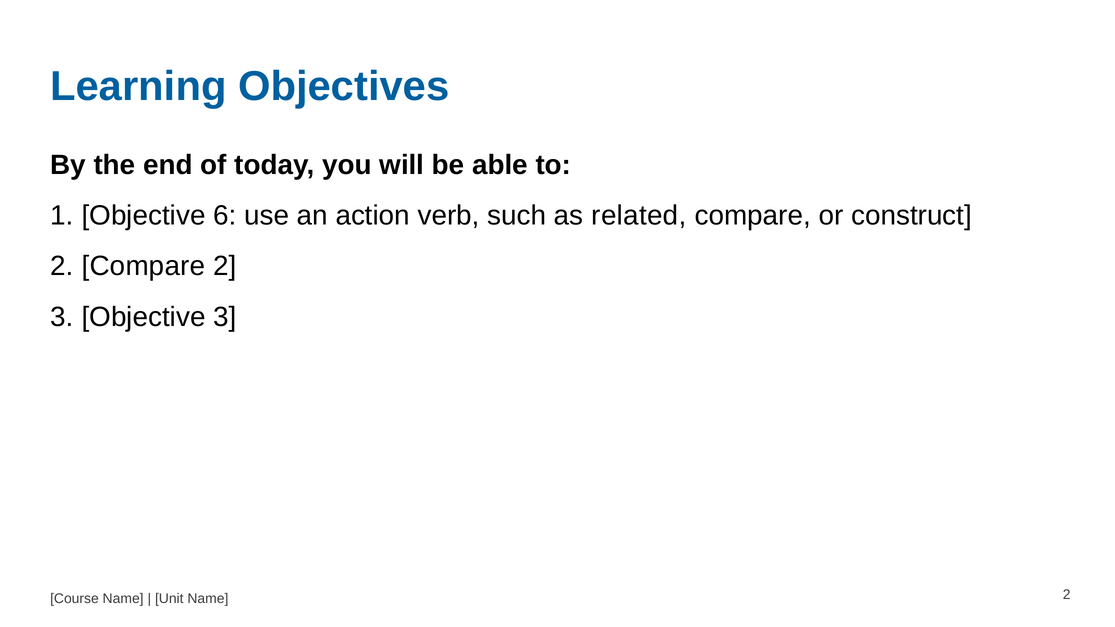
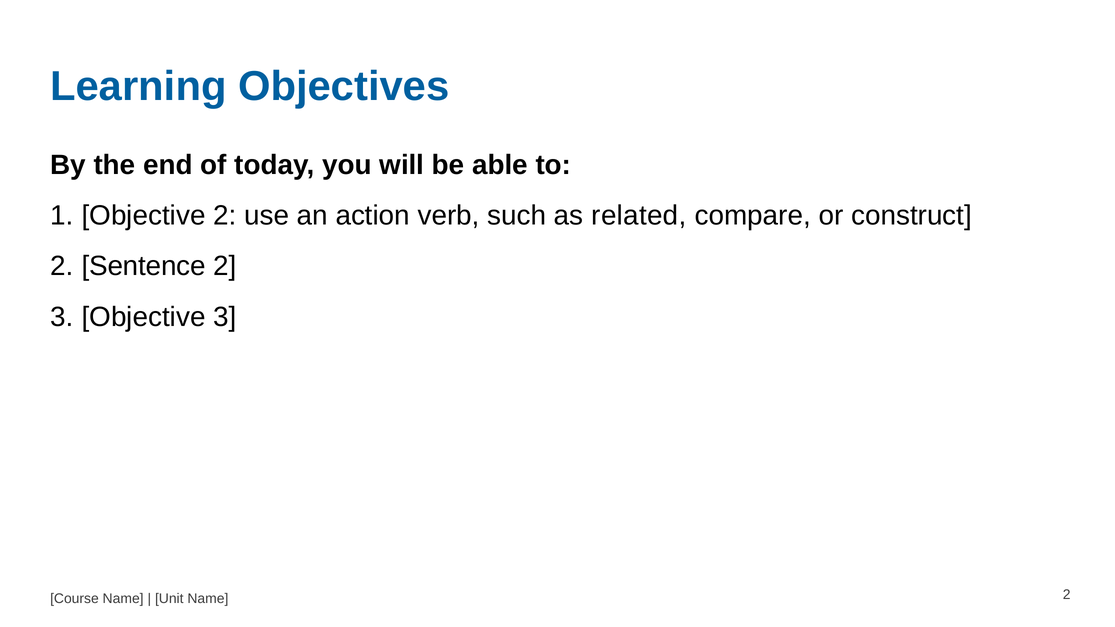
Objective 6: 6 -> 2 (225, 216)
2 Compare: Compare -> Sentence (144, 266)
